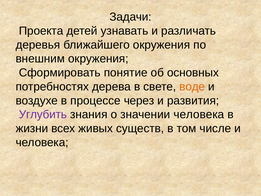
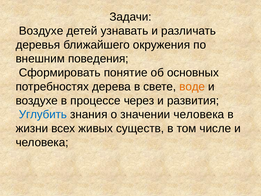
Проекта: Проекта -> Воздухе (41, 31)
внешним окружения: окружения -> поведения (98, 59)
Углубить colour: purple -> blue (43, 114)
